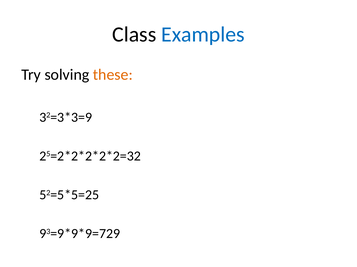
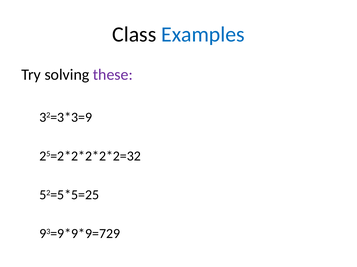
these colour: orange -> purple (113, 75)
